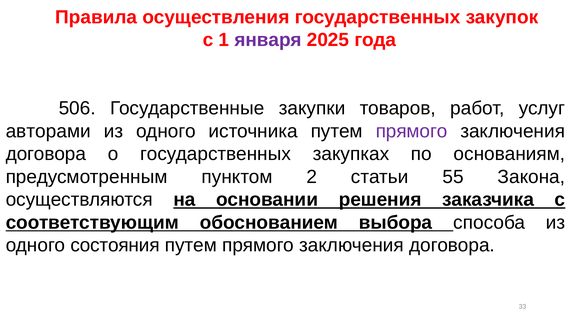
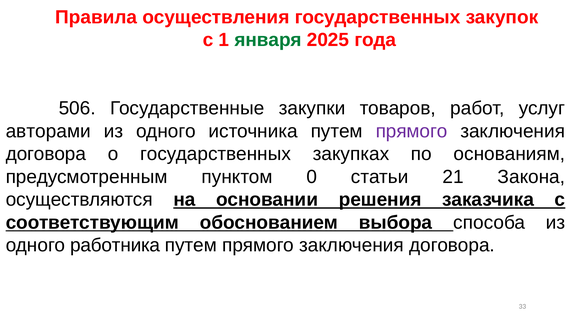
января colour: purple -> green (268, 40)
2: 2 -> 0 (312, 177)
55: 55 -> 21 (453, 177)
состояния: состояния -> работника (115, 245)
